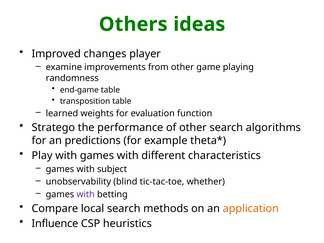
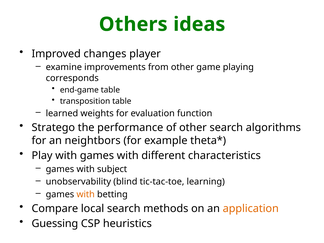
randomness: randomness -> corresponds (72, 78)
predictions: predictions -> neightbors (93, 140)
whether: whether -> learning (206, 182)
with colour: purple -> orange (86, 194)
Influence: Influence -> Guessing (55, 224)
